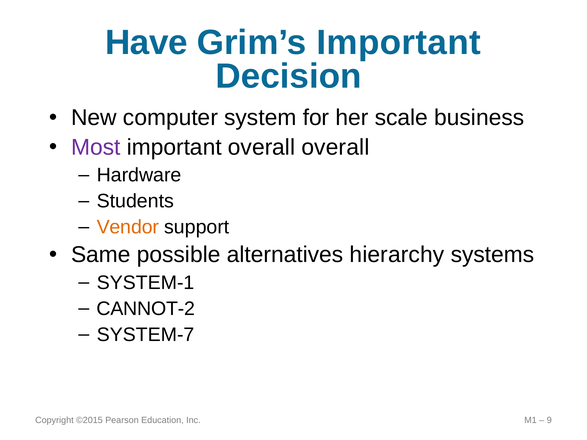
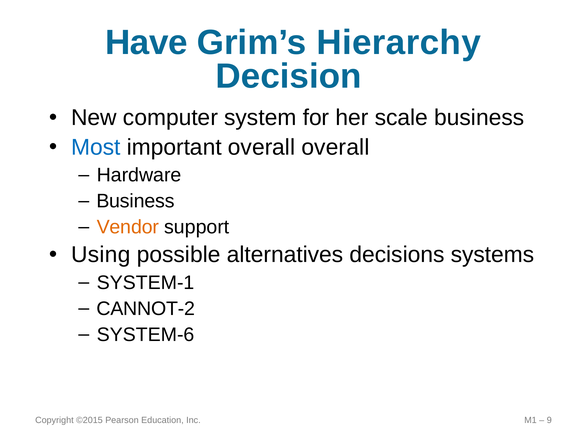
Grim’s Important: Important -> Hierarchy (399, 43)
Most colour: purple -> blue (96, 147)
Students: Students -> Business (135, 201)
Same: Same -> Using (101, 255)
hierarchy: hierarchy -> decisions (397, 255)
SYSTEM-7: SYSTEM-7 -> SYSTEM-6 (146, 335)
